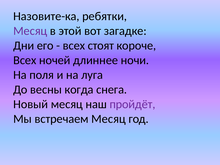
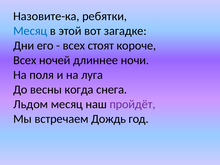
Месяц colour: purple -> blue (30, 31)
Новый: Новый -> Льдом (31, 104)
встречаем Месяц: Месяц -> Дождь (109, 119)
